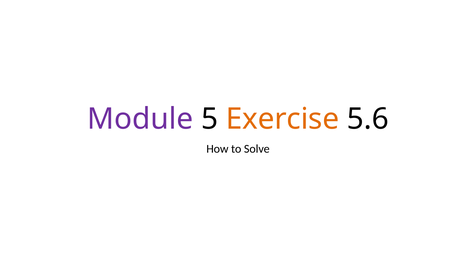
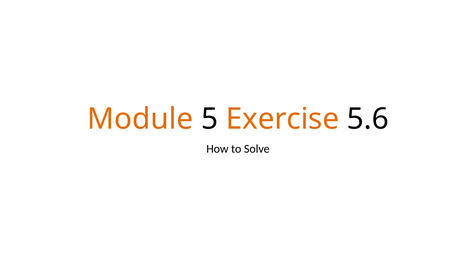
Module colour: purple -> orange (140, 119)
